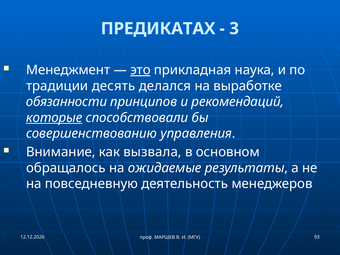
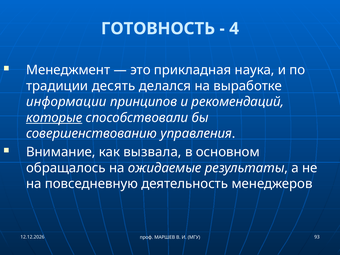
ПРЕДИКАТАХ: ПРЕДИКАТАХ -> ГОТОВНОСТЬ (158, 29)
3: 3 -> 4 (234, 29)
это underline: present -> none (140, 70)
обязанности: обязанности -> информации (66, 102)
